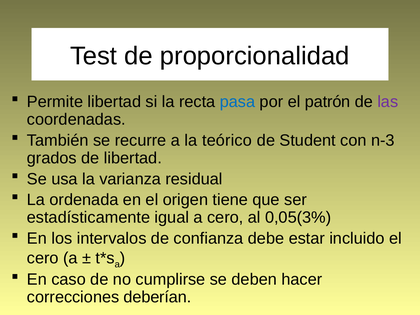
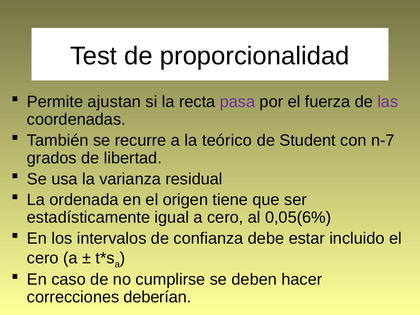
Permite libertad: libertad -> ajustan (114, 102)
pasa colour: blue -> purple (237, 102)
patrón: patrón -> fuerza (328, 102)
n-3: n-3 -> n-7 (383, 140)
0,05(3%: 0,05(3% -> 0,05(6% (298, 218)
